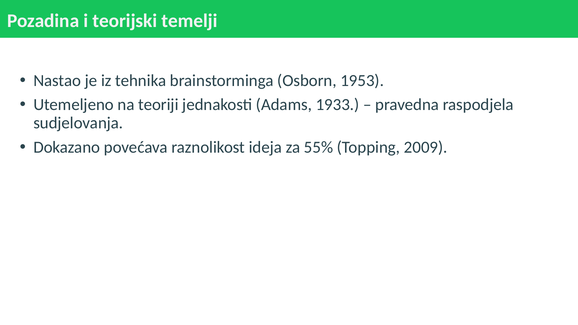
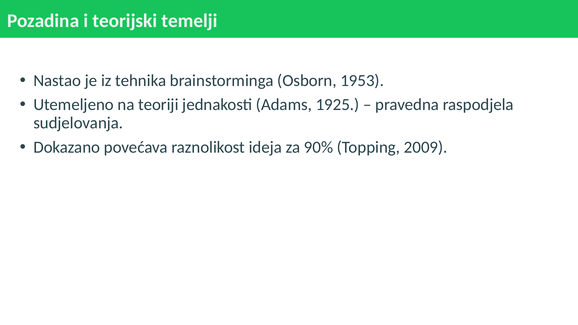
1933: 1933 -> 1925 (338, 105)
55%: 55% -> 90% (318, 147)
